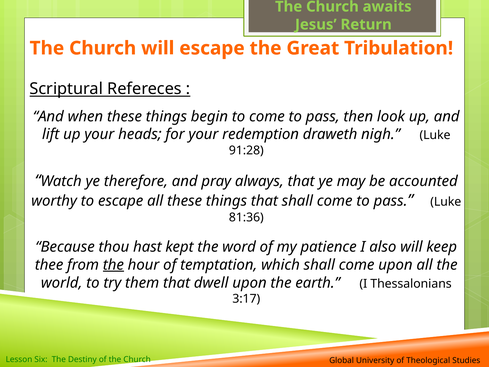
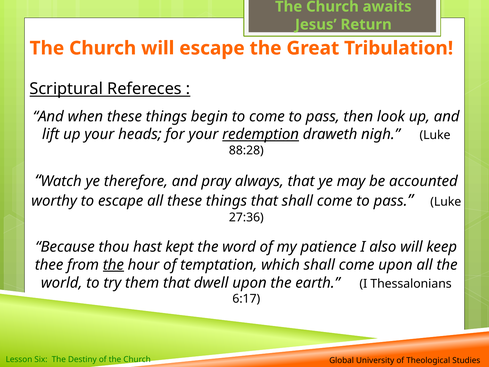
redemption underline: none -> present (261, 134)
91:28: 91:28 -> 88:28 (246, 150)
81:36: 81:36 -> 27:36 (246, 217)
3:17: 3:17 -> 6:17 (246, 299)
